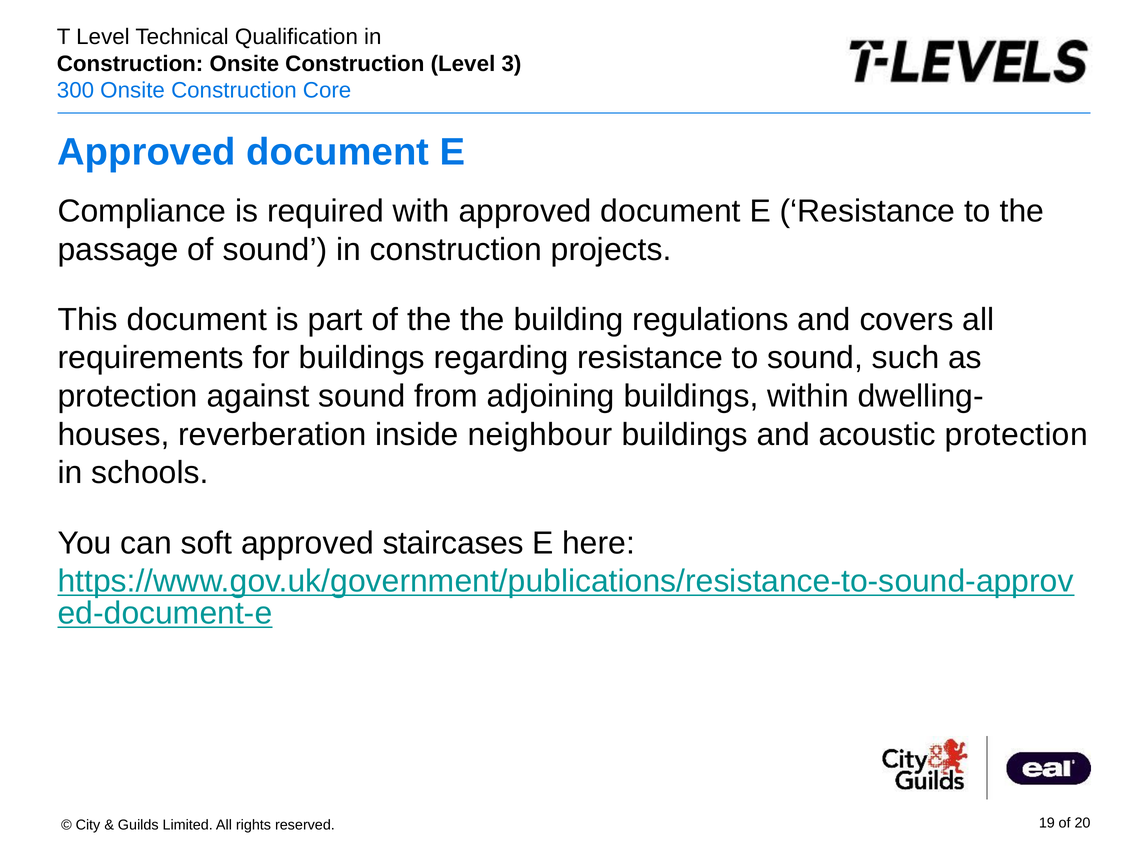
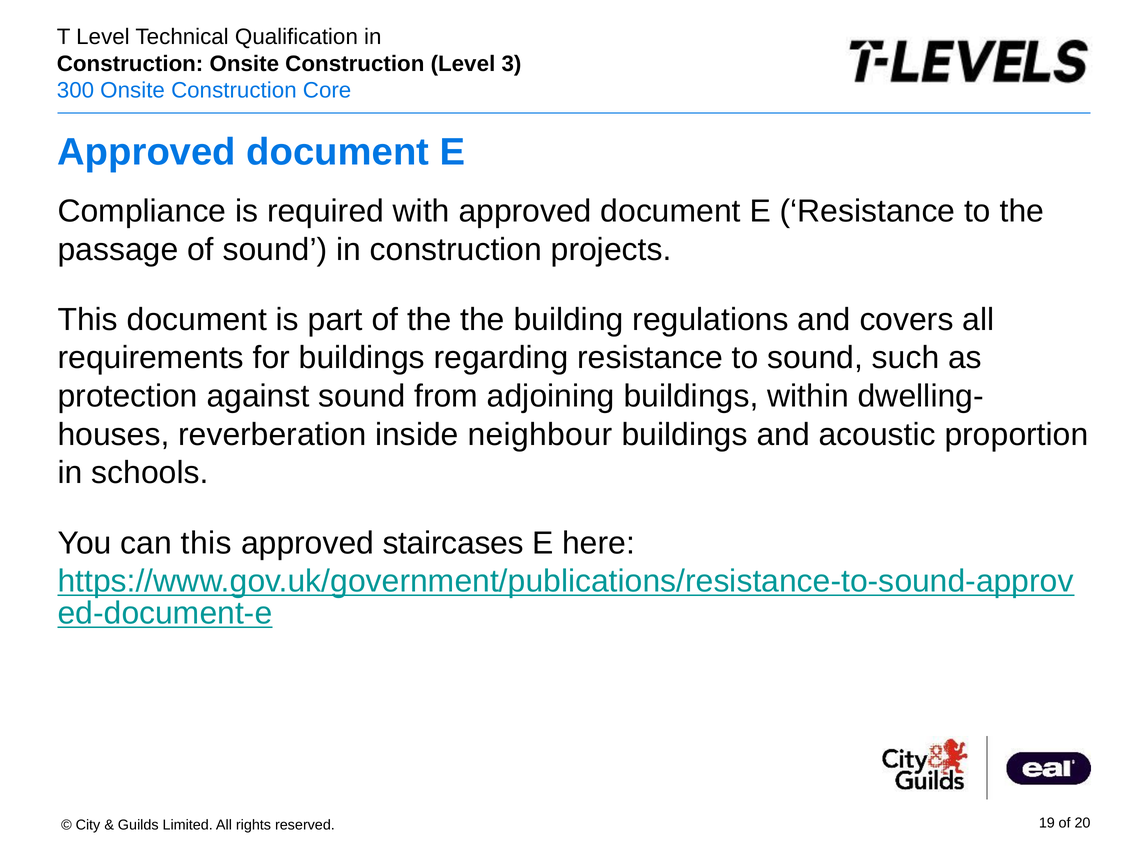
acoustic protection: protection -> proportion (1016, 435)
can soft: soft -> this (206, 543)
